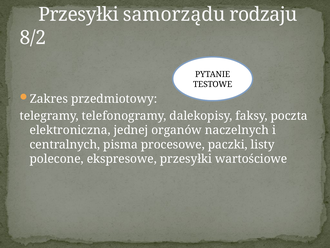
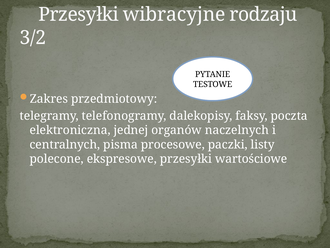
samorządu: samorządu -> wibracyjne (174, 15)
8/2: 8/2 -> 3/2 (33, 38)
